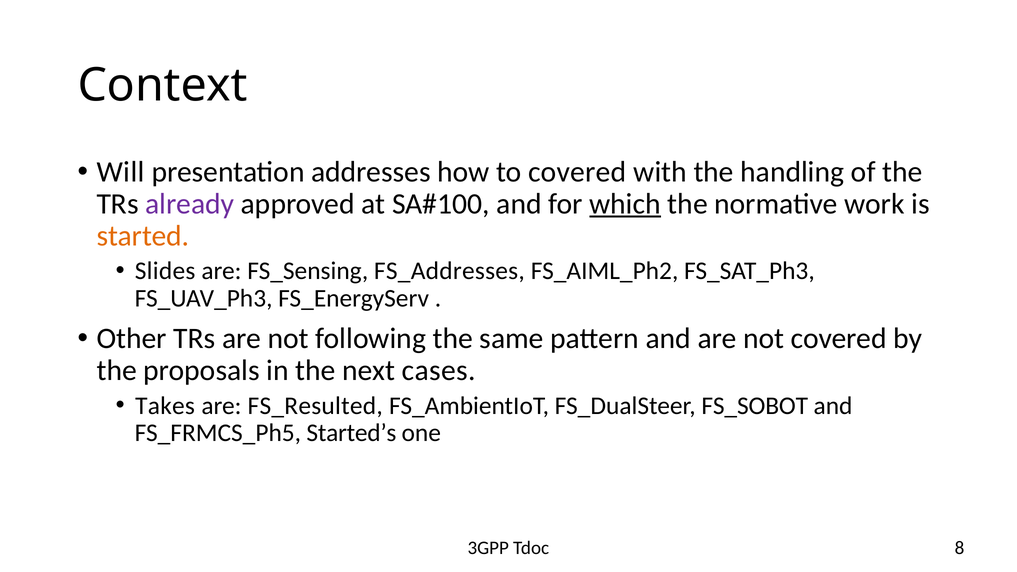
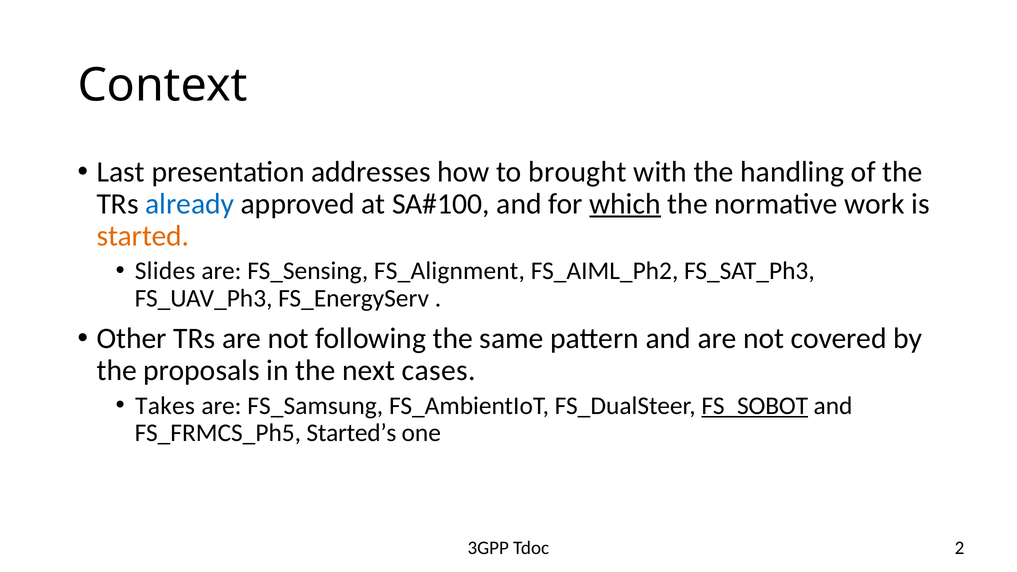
Will: Will -> Last (121, 172)
to covered: covered -> brought (577, 172)
already colour: purple -> blue (190, 204)
FS_Addresses: FS_Addresses -> FS_Alignment (449, 271)
FS_Resulted: FS_Resulted -> FS_Samsung (315, 406)
FS_SOBOT underline: none -> present (755, 406)
8: 8 -> 2 (960, 548)
